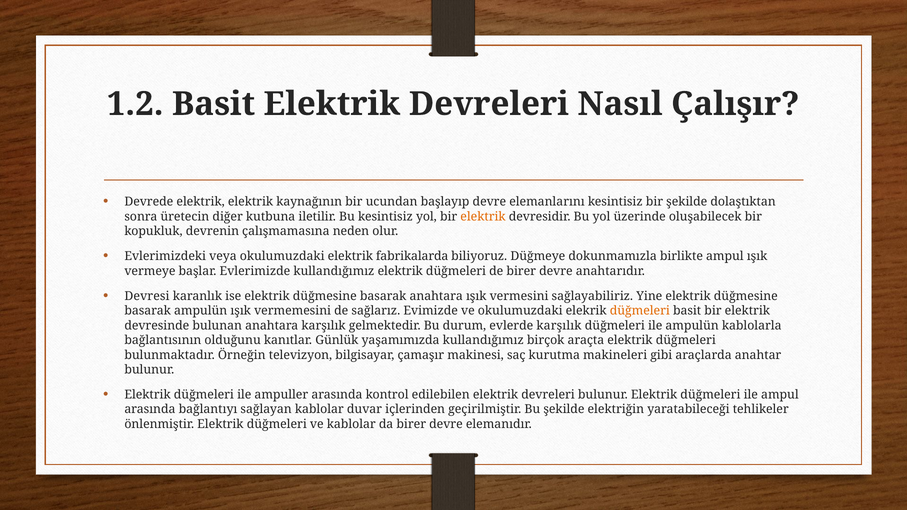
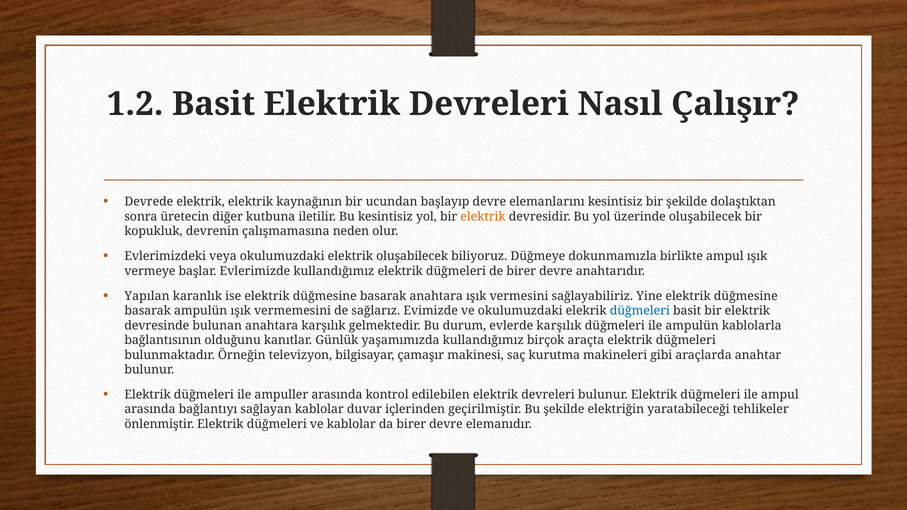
elektrik fabrikalarda: fabrikalarda -> oluşabilecek (412, 256)
Devresi: Devresi -> Yapılan (147, 296)
düğmeleri colour: orange -> blue (640, 311)
